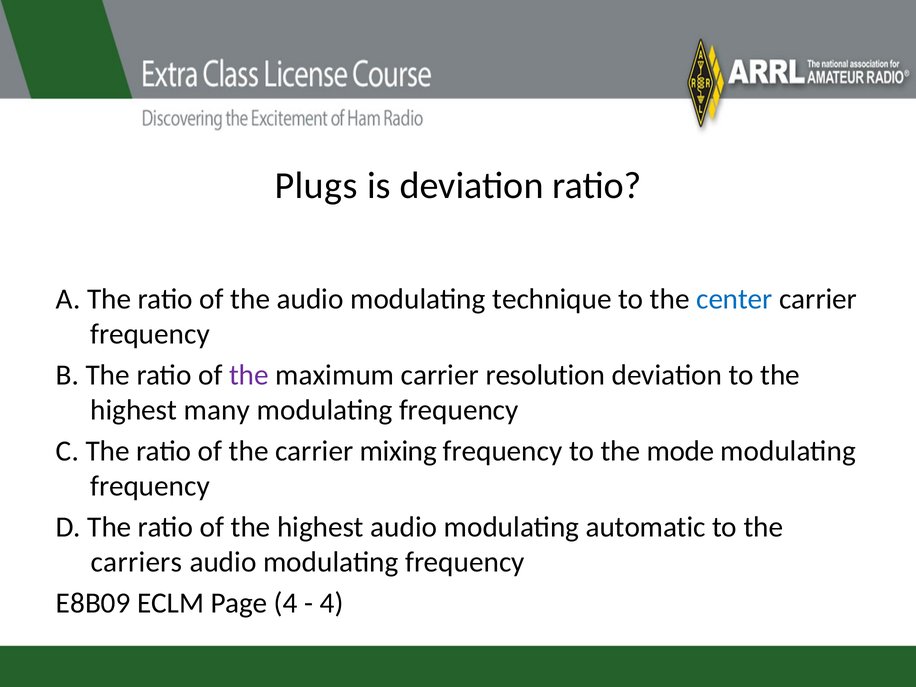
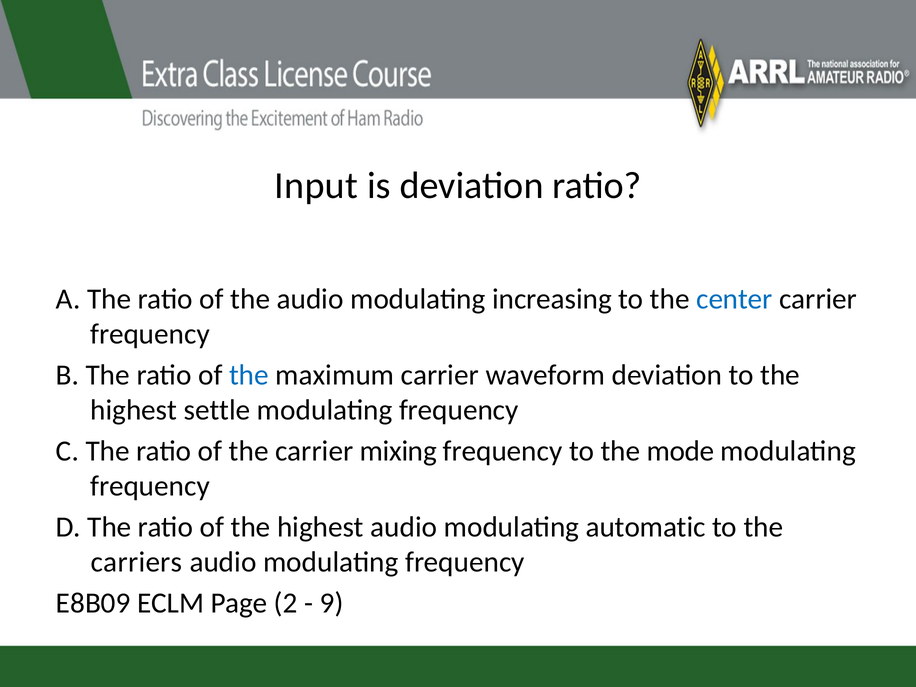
Plugs: Plugs -> Input (316, 186)
technique: technique -> increasing (552, 299)
the colour: purple -> blue (249, 375)
resolution: resolution -> waveform (545, 375)
many: many -> settle (217, 410)
Page 4: 4 -> 2 (286, 603)
4: 4 -> 9 (332, 603)
